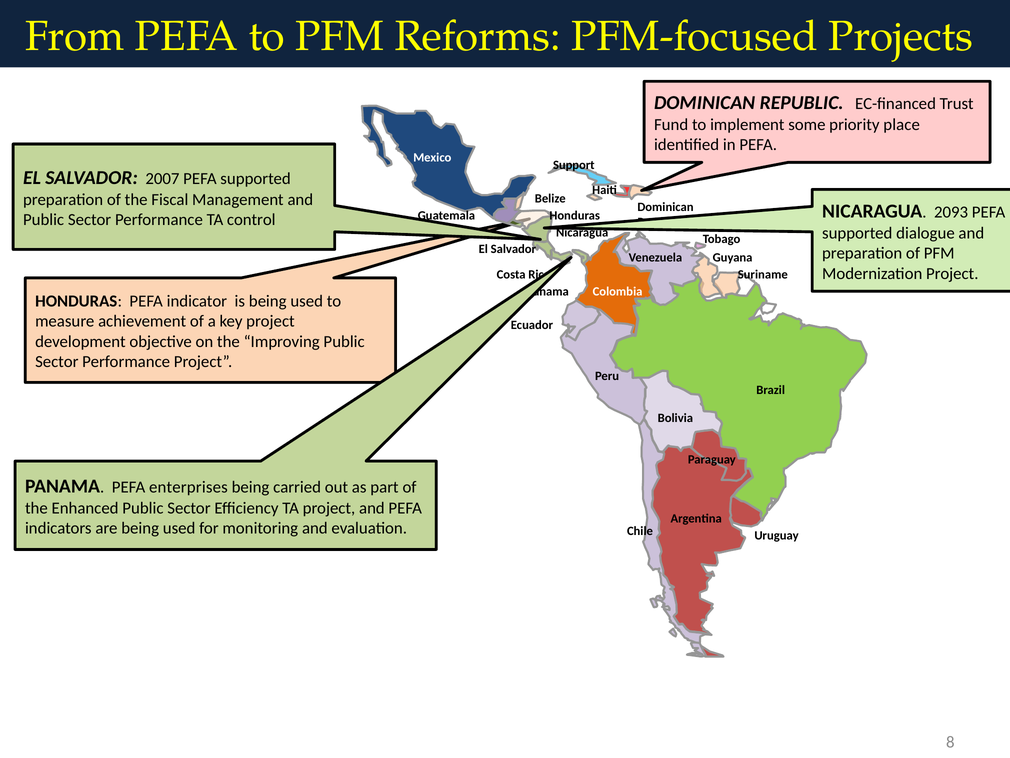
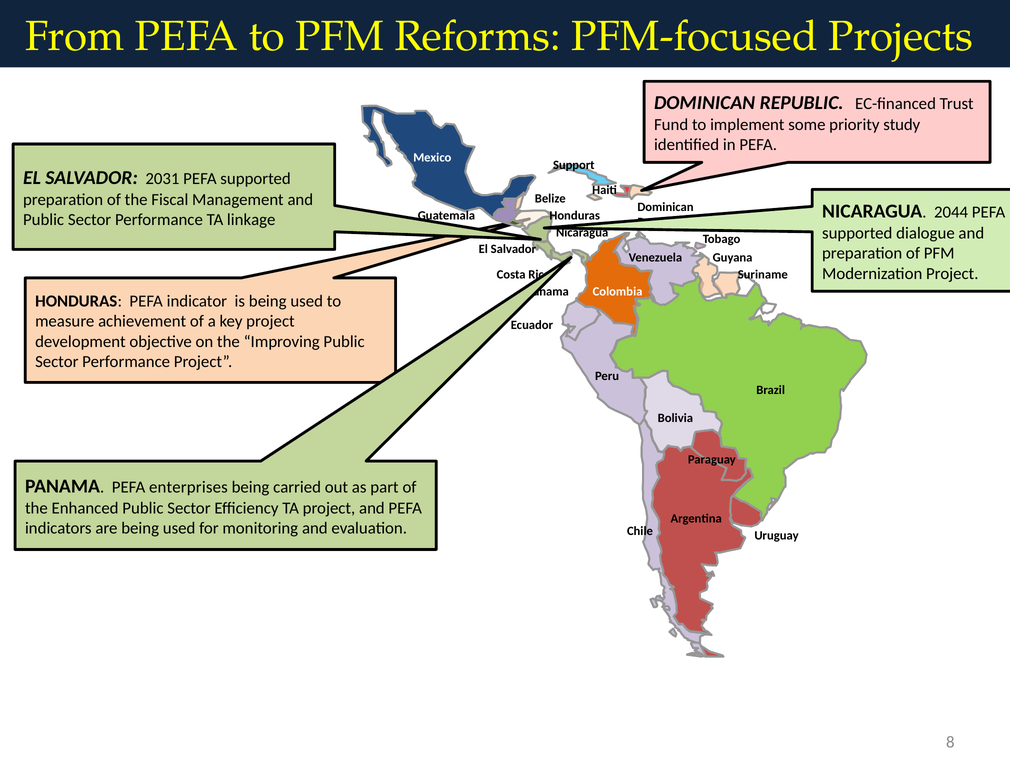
place: place -> study (902, 125)
2007: 2007 -> 2031 (162, 179)
2093: 2093 -> 2044 (951, 212)
control: control -> linkage (251, 220)
